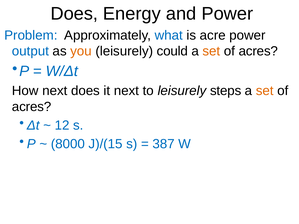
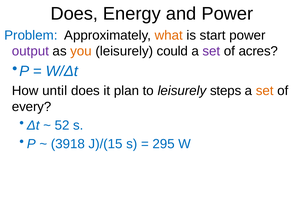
what colour: blue -> orange (169, 35)
acre: acre -> start (213, 35)
output colour: blue -> purple (30, 51)
set colour: orange -> purple (211, 51)
How next: next -> until (55, 91)
it next: next -> plan (126, 91)
acres: acres -> every (32, 107)
12: 12 -> 52 (62, 125)
8000: 8000 -> 3918 (68, 144)
387: 387 -> 295 (164, 144)
